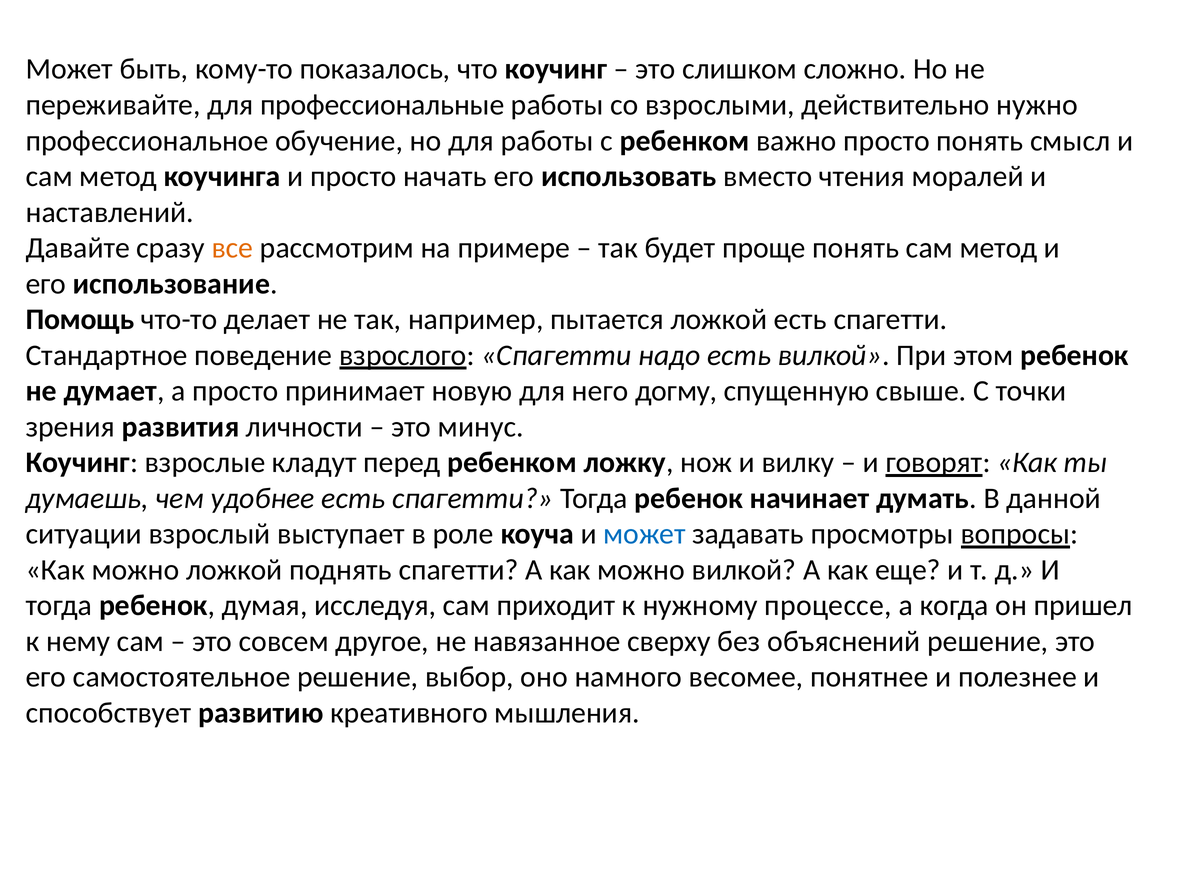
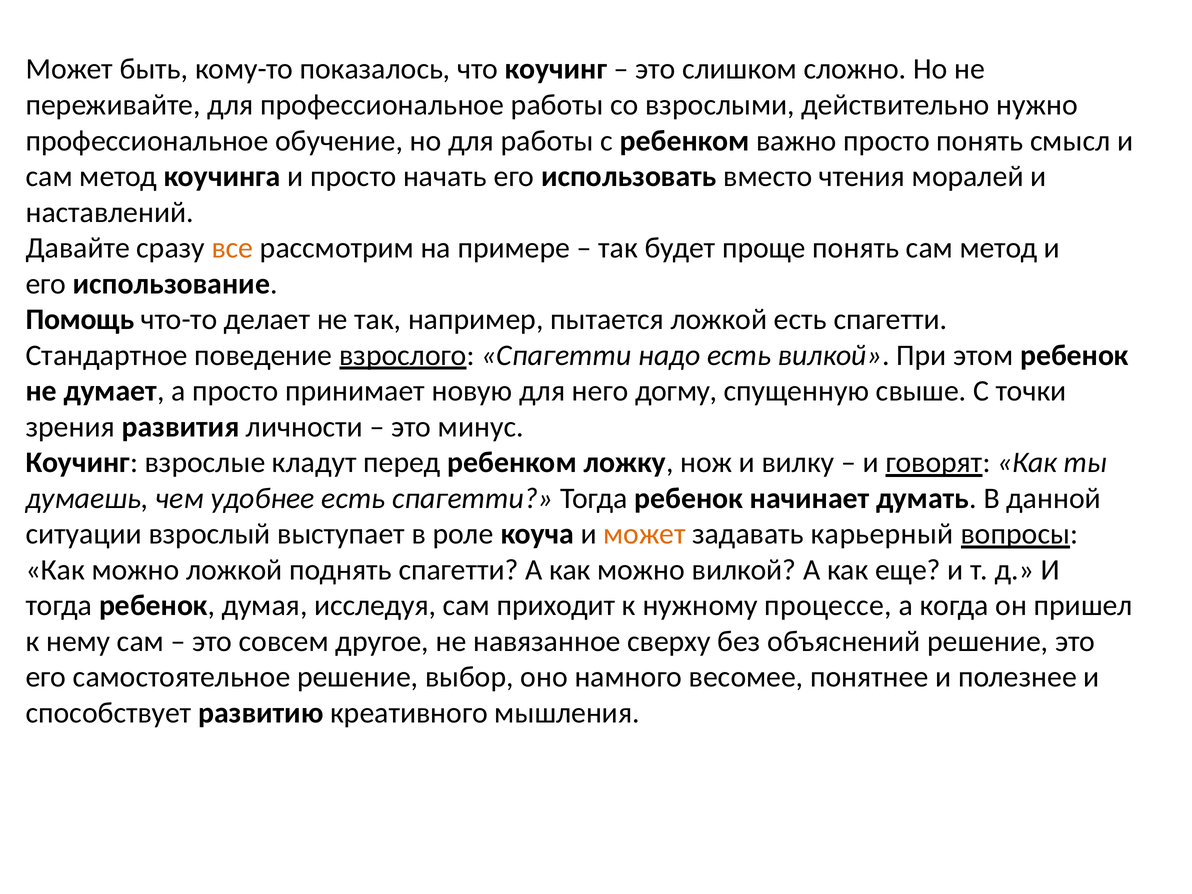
для профессиональные: профессиональные -> профессиональное (382, 105)
может colour: blue -> orange (645, 534)
просмотры: просмотры -> карьерный (882, 534)
